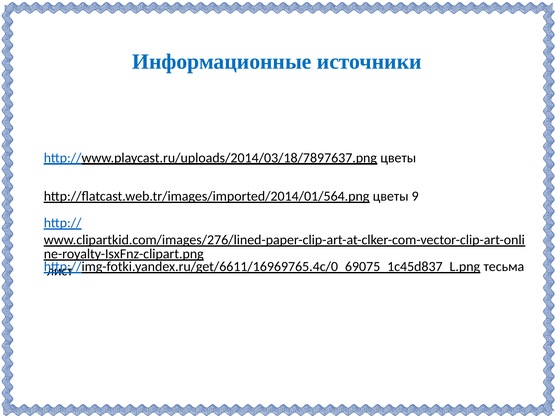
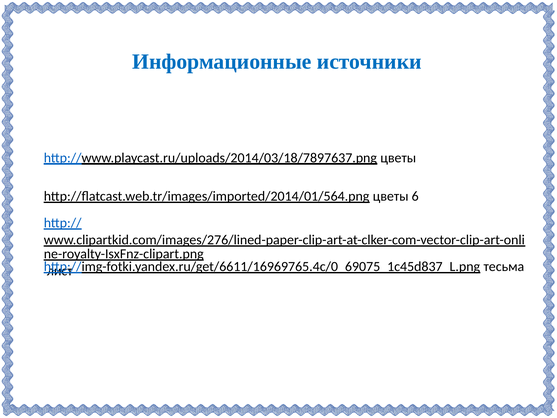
9: 9 -> 6 (415, 196)
